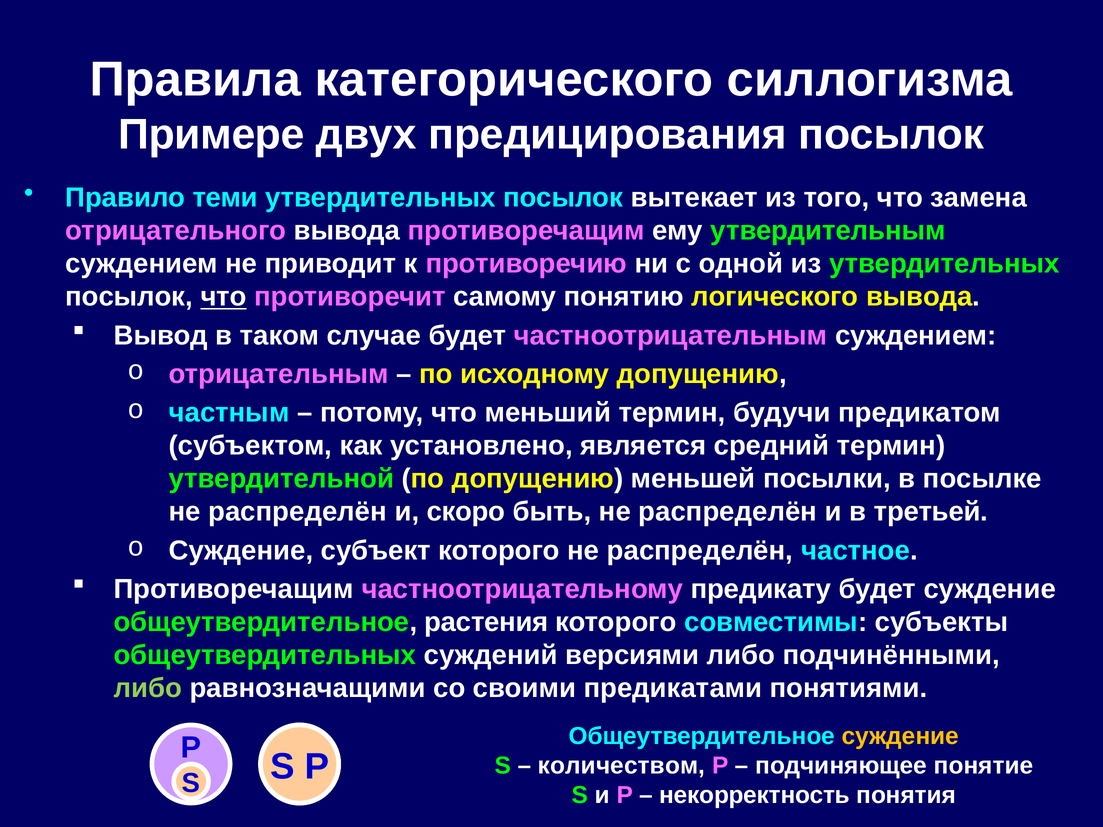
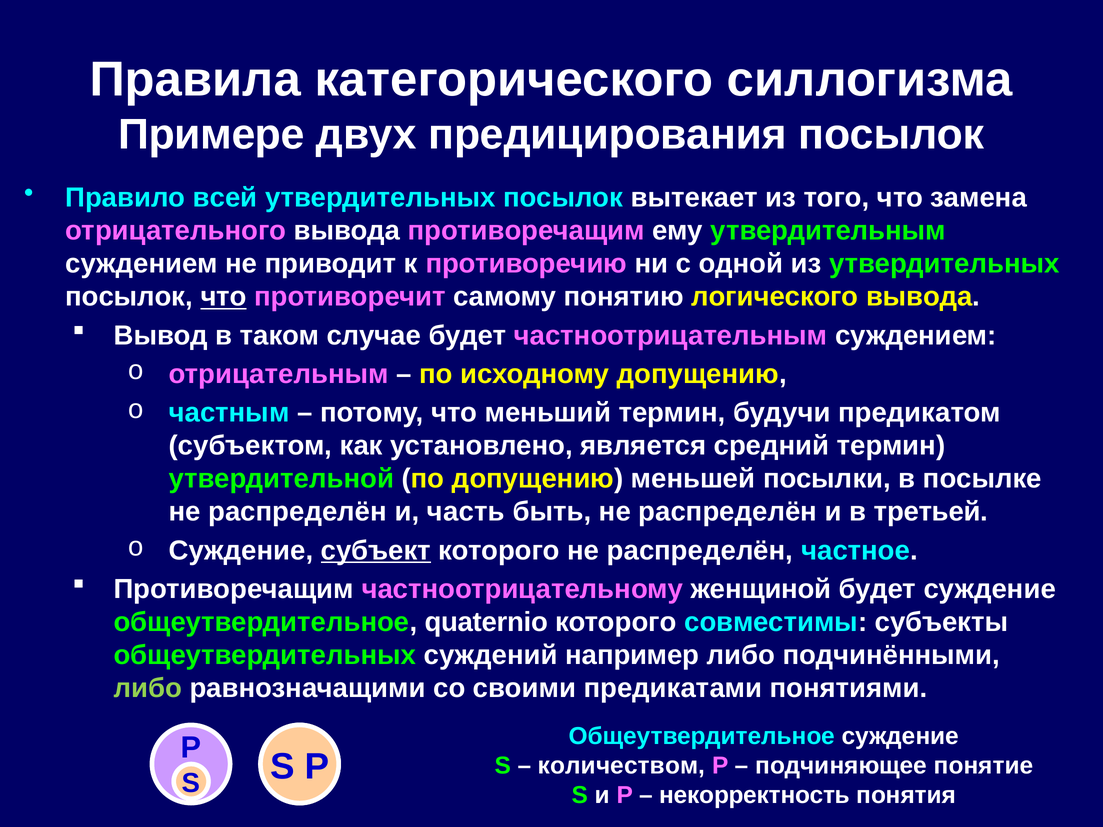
теми: теми -> всей (225, 198)
скоро: скоро -> часть (466, 512)
субъект underline: none -> present (376, 551)
предикату: предикату -> женщиной (761, 589)
растения: растения -> quaternio (486, 622)
версиями: версиями -> например (632, 655)
суждение colour: yellow -> white (900, 737)
